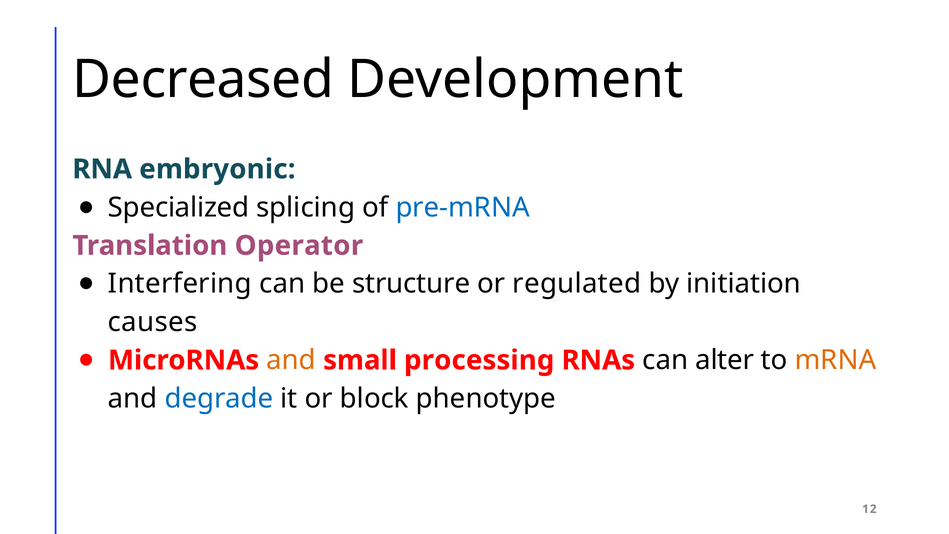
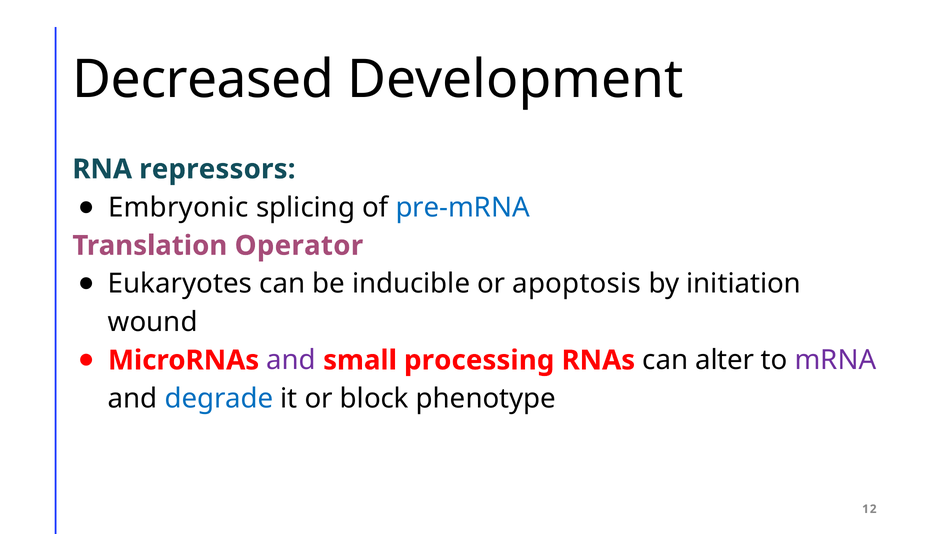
embryonic: embryonic -> repressors (217, 169)
Specialized: Specialized -> Embryonic (178, 207)
Interfering: Interfering -> Eukaryotes (180, 284)
structure: structure -> inducible (411, 284)
regulated: regulated -> apoptosis (577, 284)
causes: causes -> wound (153, 322)
and colour: orange -> purple (291, 360)
mRNA colour: orange -> purple (836, 360)
